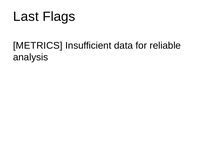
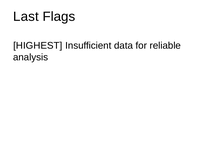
METRICS: METRICS -> HIGHEST (38, 46)
